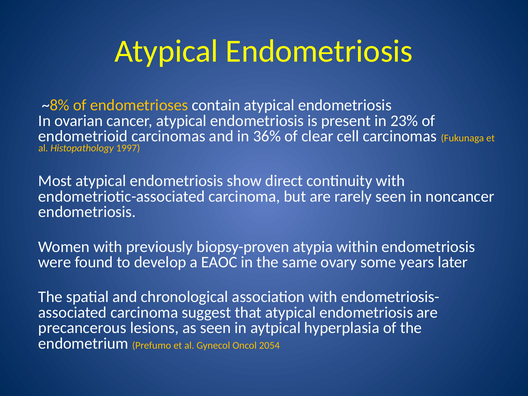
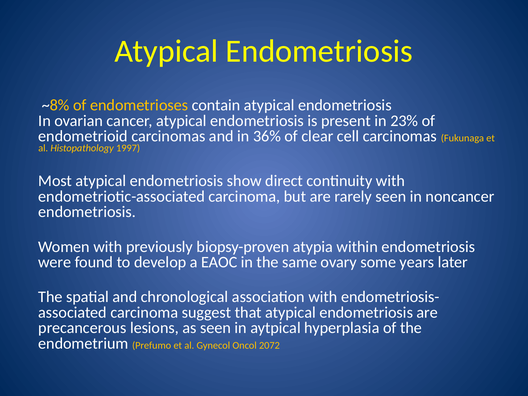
2054: 2054 -> 2072 (269, 345)
